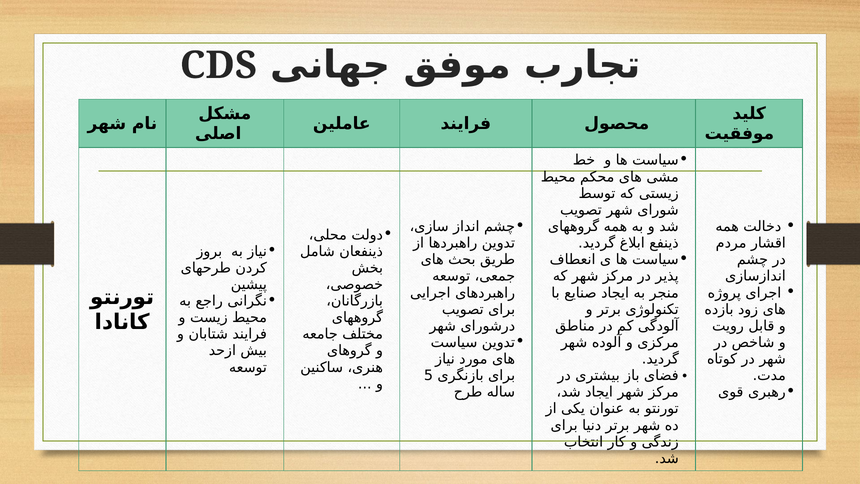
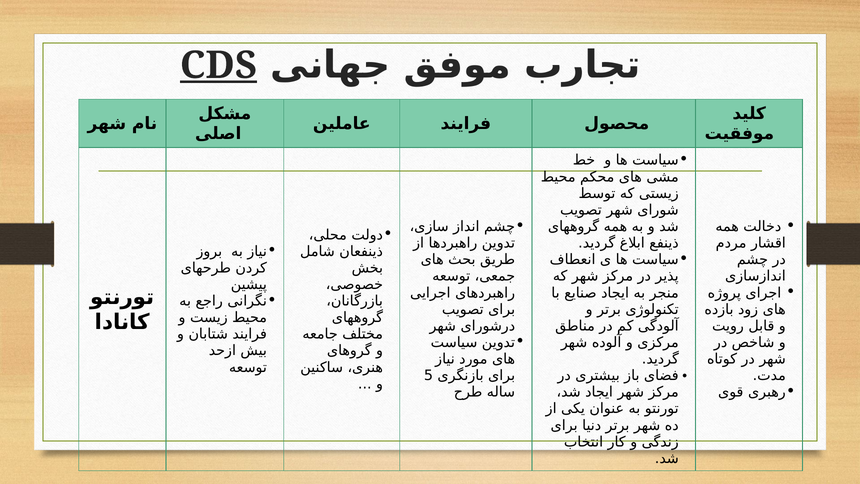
CDS underline: none -> present (218, 65)
